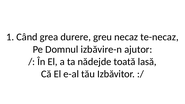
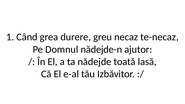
izbăvire-n: izbăvire-n -> nădejde-n (101, 49)
